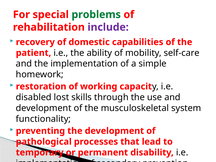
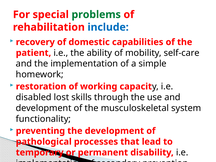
include colour: purple -> blue (108, 27)
